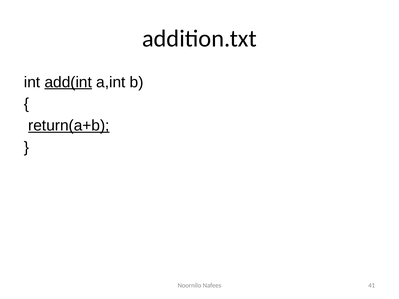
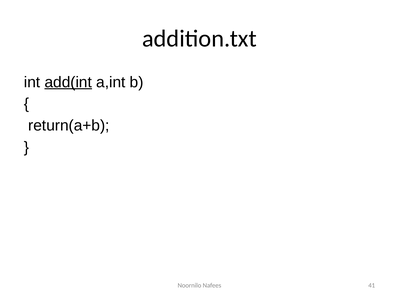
return(a+b underline: present -> none (69, 126)
